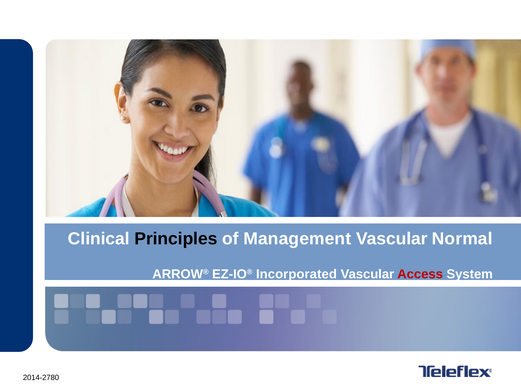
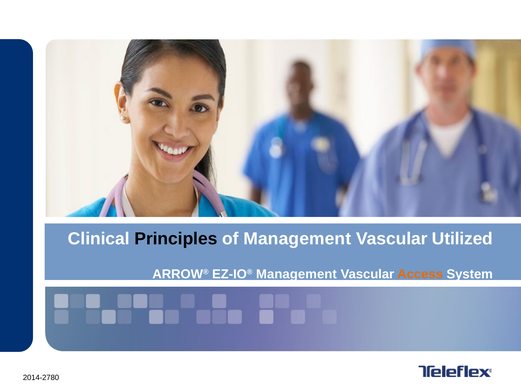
Normal: Normal -> Utilized (462, 239)
EZ-IO® Incorporated: Incorporated -> Management (296, 274)
Access colour: red -> orange (420, 274)
